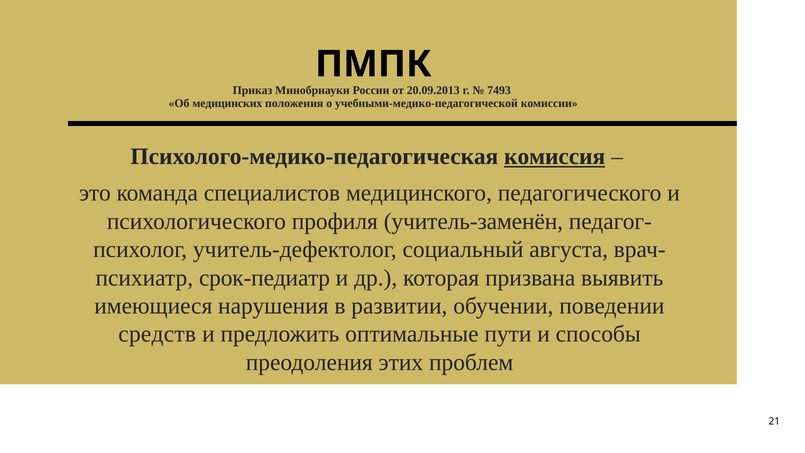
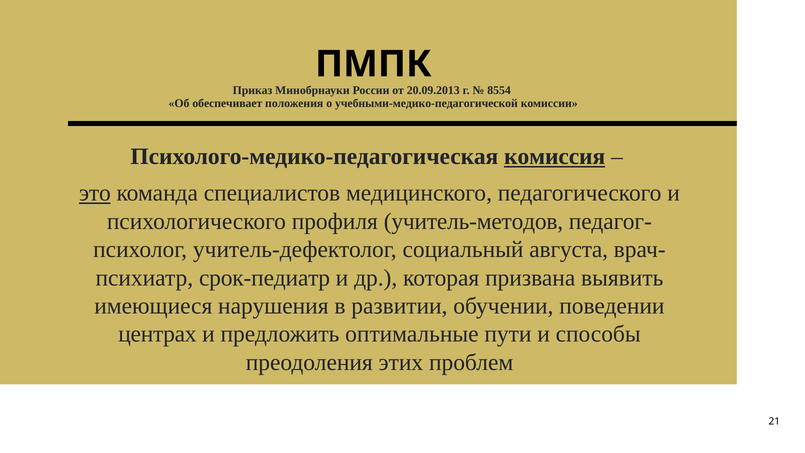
7493: 7493 -> 8554 (499, 90)
медицинских: медицинских -> обеспечивает (227, 103)
это underline: none -> present (95, 193)
учитель-заменён: учитель-заменён -> учитель-методов (473, 221)
средств: средств -> центрах (157, 334)
